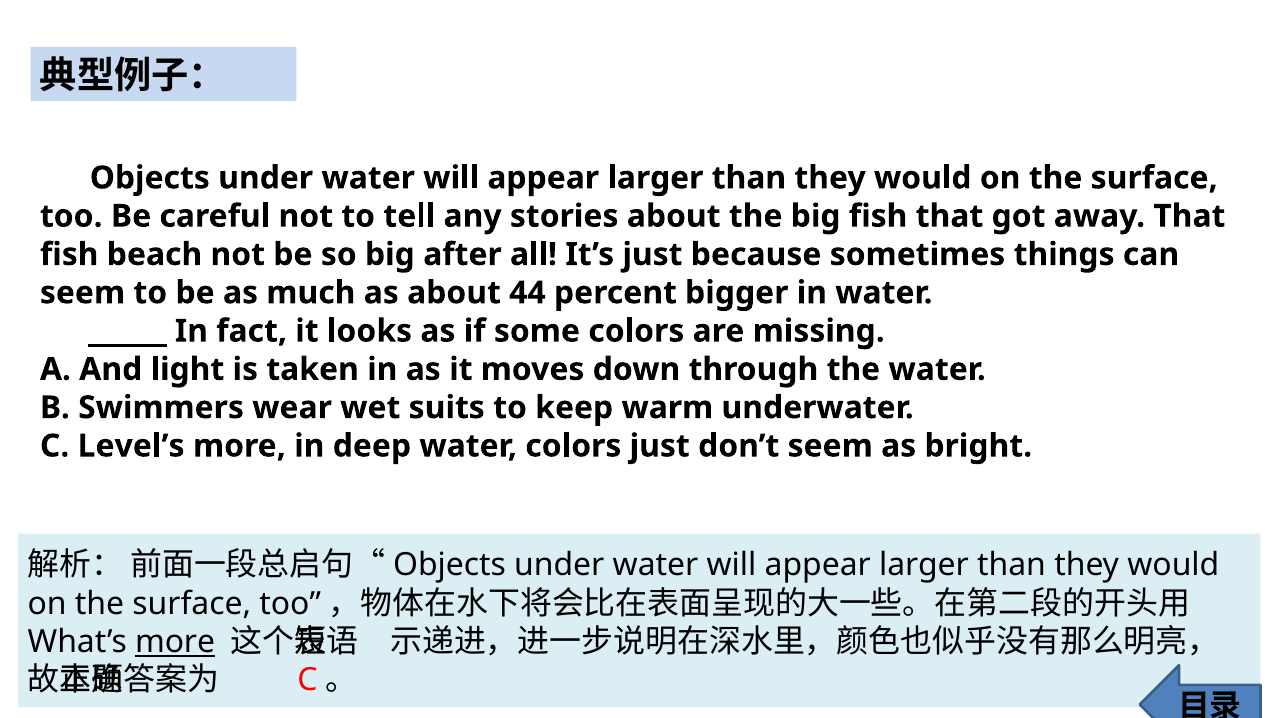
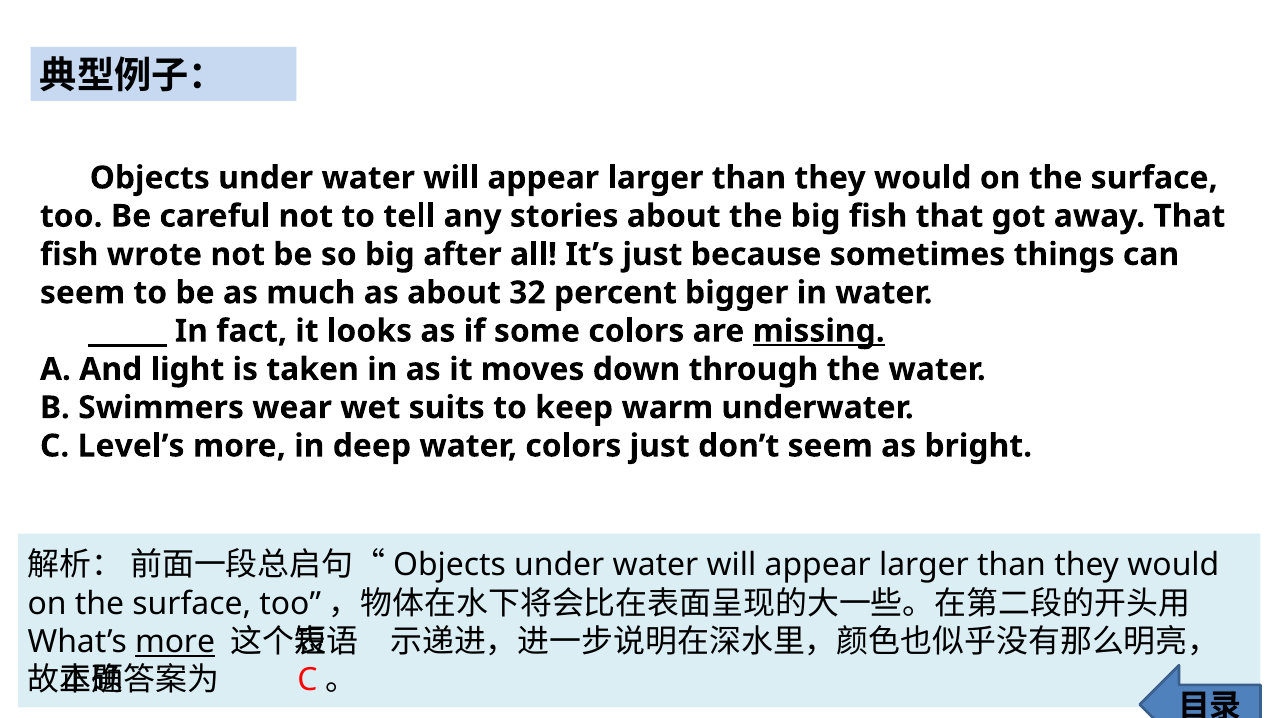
beach: beach -> wrote (154, 254)
44: 44 -> 32 (527, 293)
missing underline: none -> present (819, 331)
